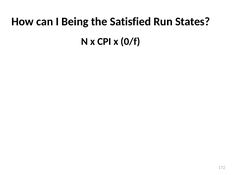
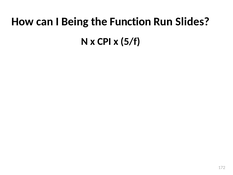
Satisfied: Satisfied -> Function (130, 22)
States: States -> Slides (192, 22)
0/f: 0/f -> 5/f (130, 41)
